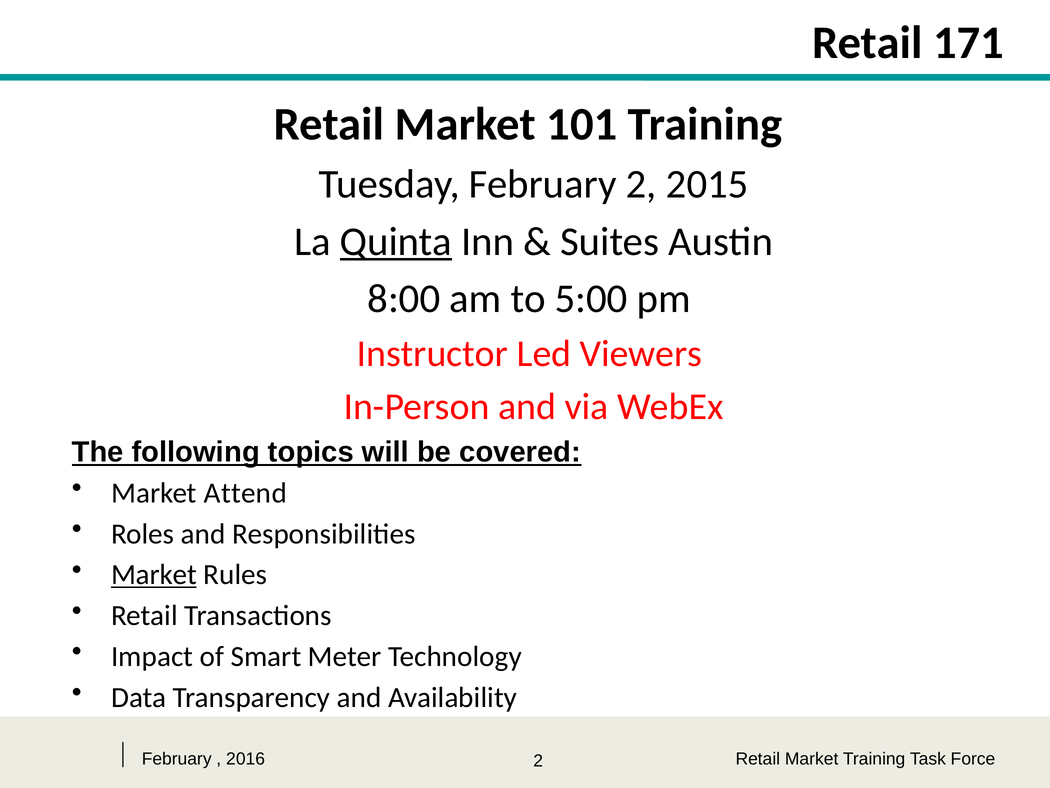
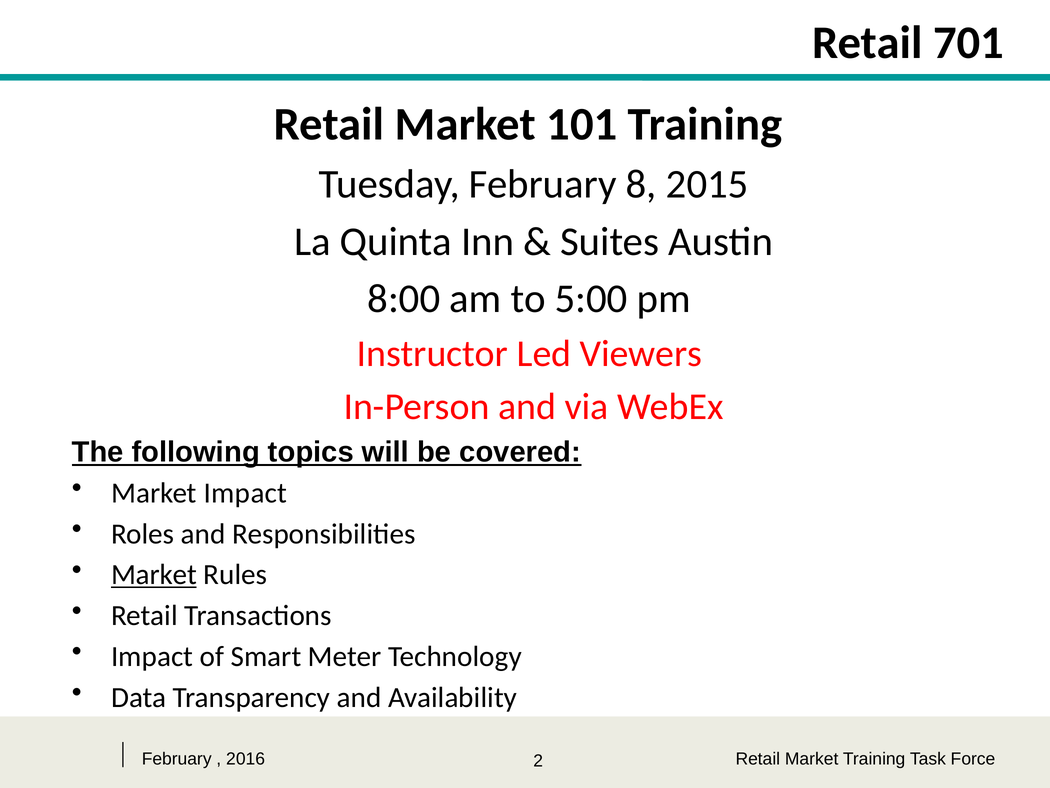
171: 171 -> 701 (969, 43)
February 2: 2 -> 8 (641, 184)
Quinta underline: present -> none (396, 242)
Market Attend: Attend -> Impact (245, 493)
